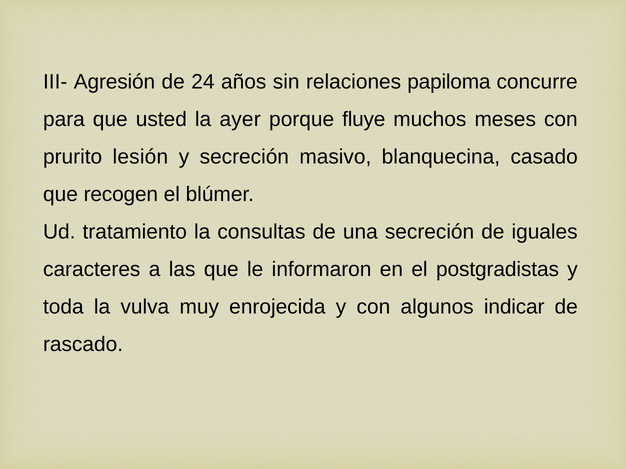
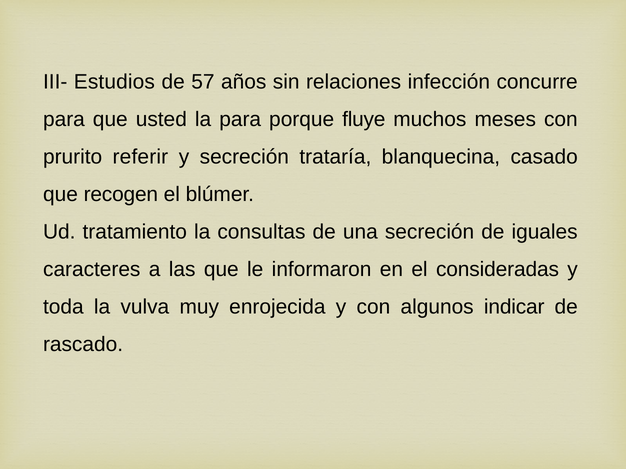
Agresión: Agresión -> Estudios (114, 82)
24: 24 -> 57 (203, 82)
papiloma: papiloma -> infección (449, 82)
la ayer: ayer -> para (240, 119)
lesión: lesión -> referir (140, 157)
masivo: masivo -> trataría (335, 157)
postgradistas: postgradistas -> consideradas (498, 270)
